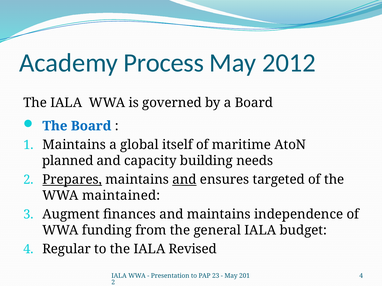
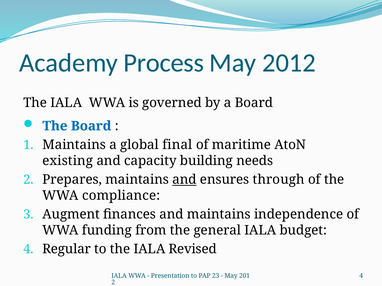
itself: itself -> final (177, 145)
planned: planned -> existing (68, 161)
Prepares underline: present -> none (72, 180)
targeted: targeted -> through (279, 180)
maintained: maintained -> compliance (121, 196)
